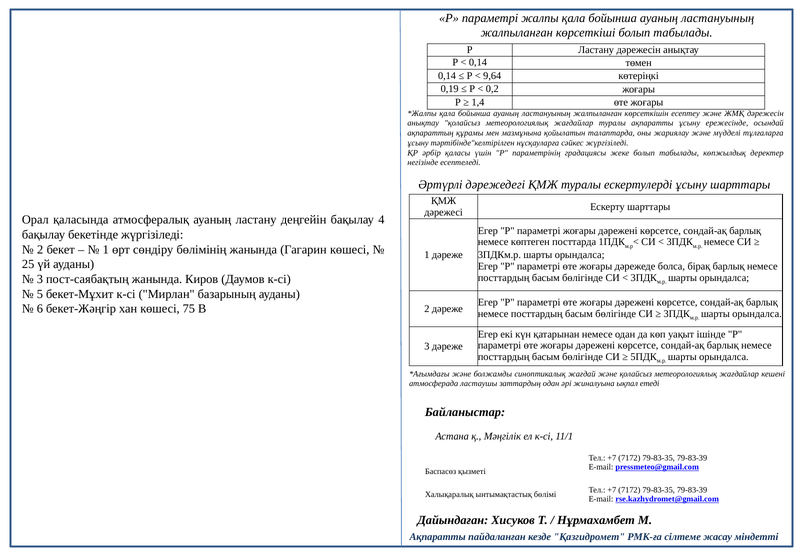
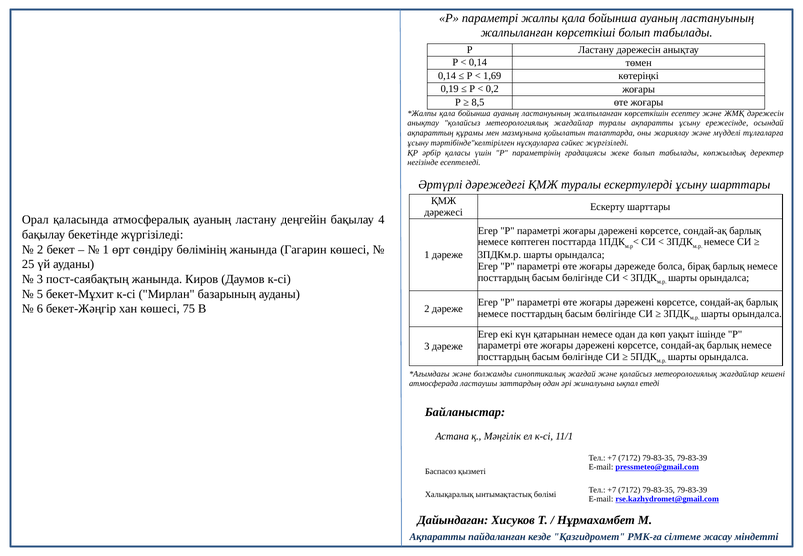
9,64: 9,64 -> 1,69 (492, 76)
1,4: 1,4 -> 8,5 (478, 102)
